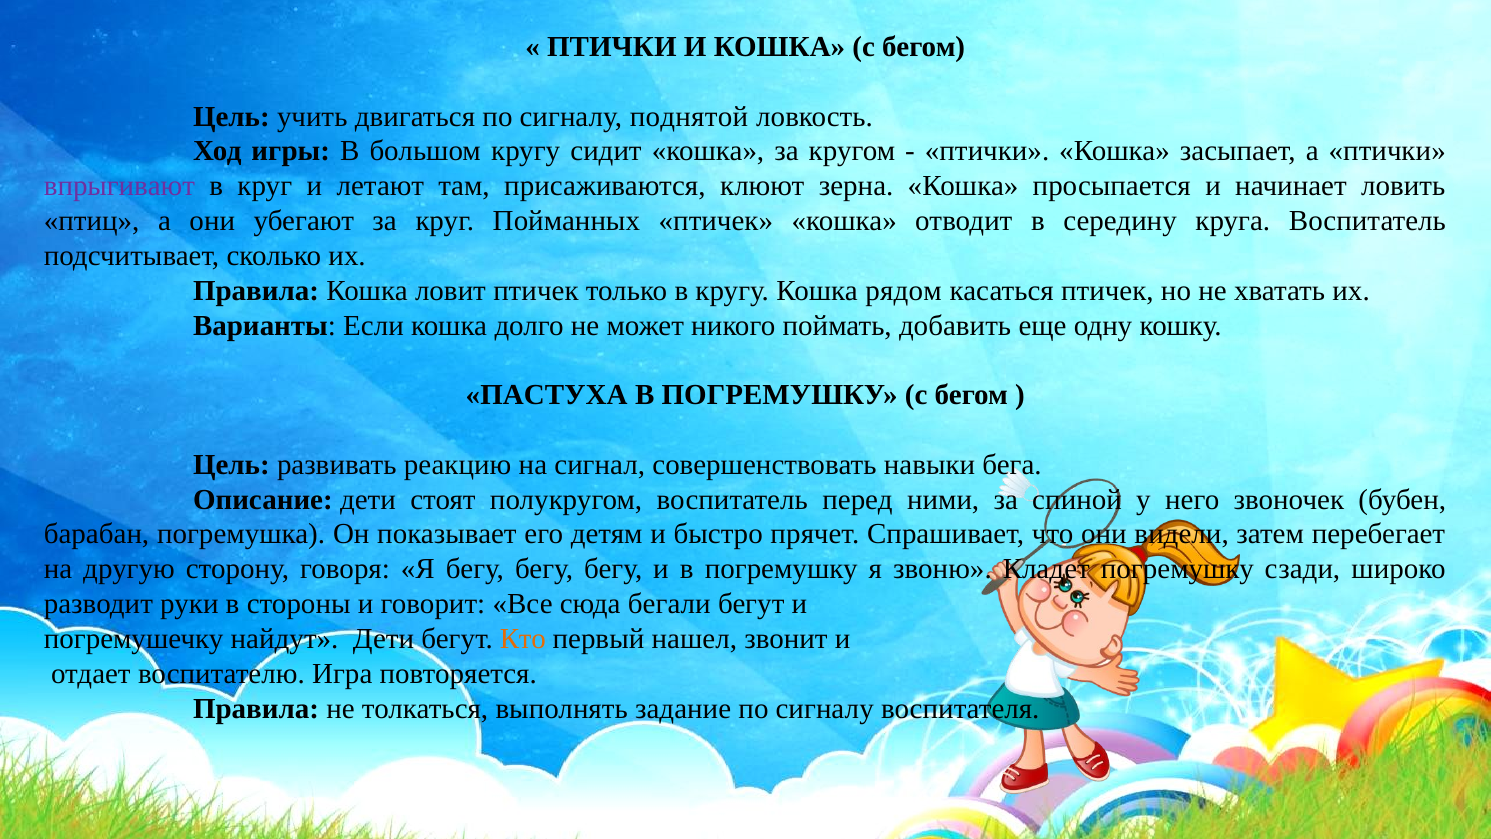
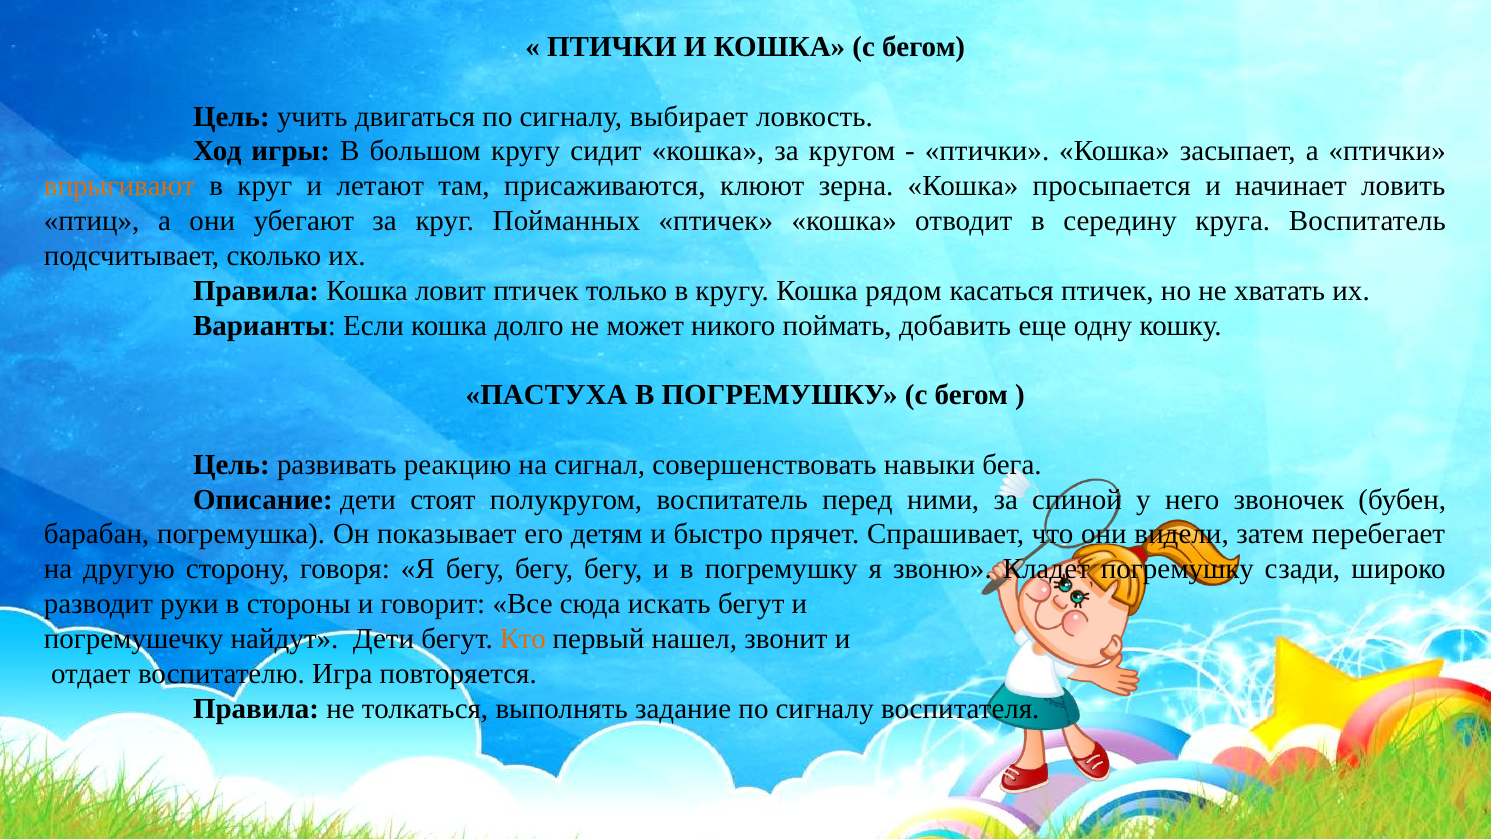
поднятой: поднятой -> выбирает (689, 117)
впрыгивают colour: purple -> orange (119, 186)
бегали: бегали -> искать (669, 604)
